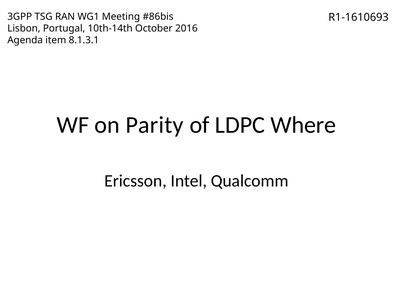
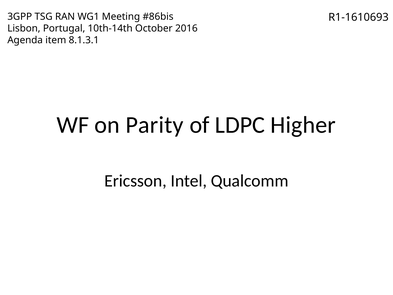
Where: Where -> Higher (303, 125)
